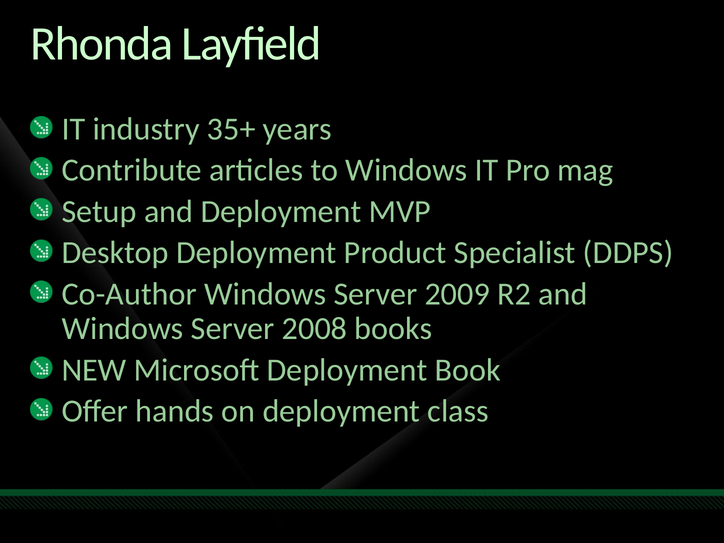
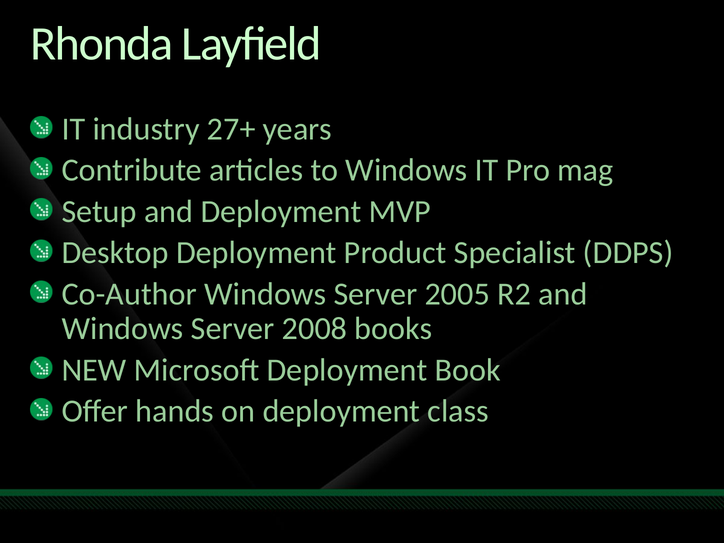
35+: 35+ -> 27+ (231, 129)
2009: 2009 -> 2005 (457, 294)
